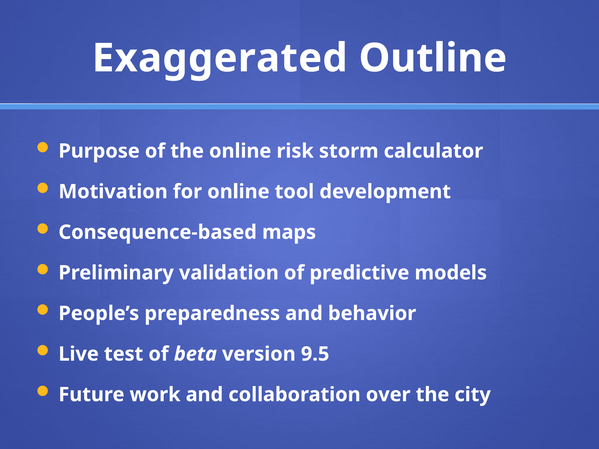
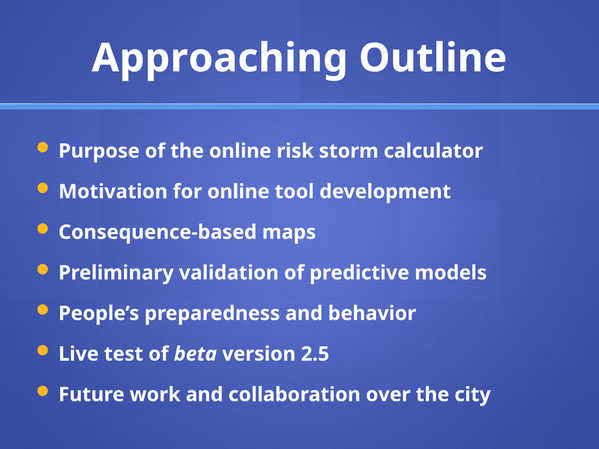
Exaggerated: Exaggerated -> Approaching (220, 58)
9.5: 9.5 -> 2.5 (315, 354)
